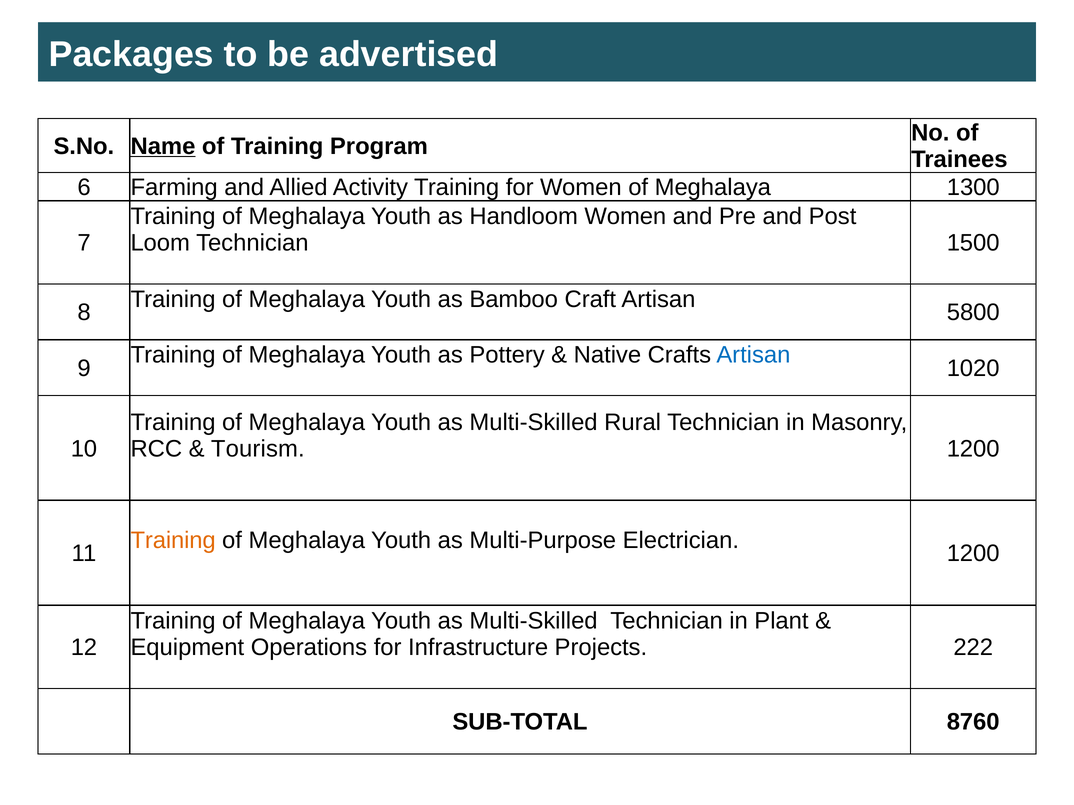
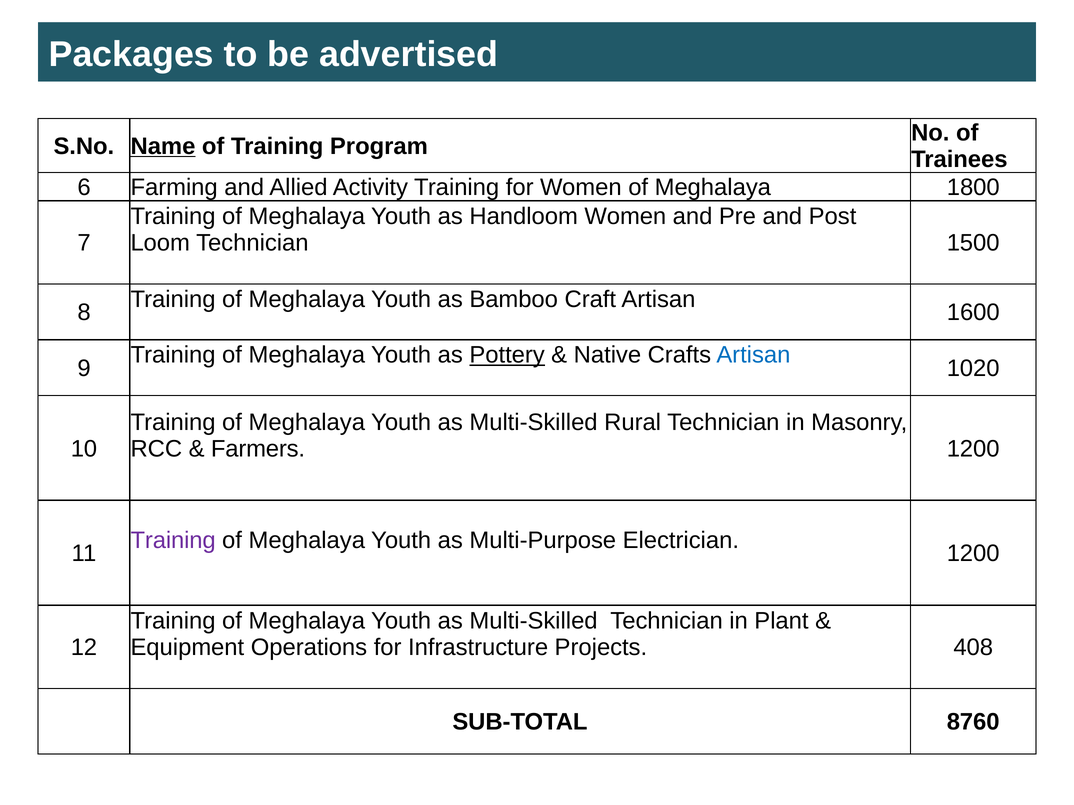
1300: 1300 -> 1800 (973, 187)
5800: 5800 -> 1600 (973, 313)
Pottery underline: none -> present (507, 355)
Tourism: Tourism -> Farmers (258, 449)
Training colour: orange -> purple (173, 541)
222: 222 -> 408 (973, 648)
